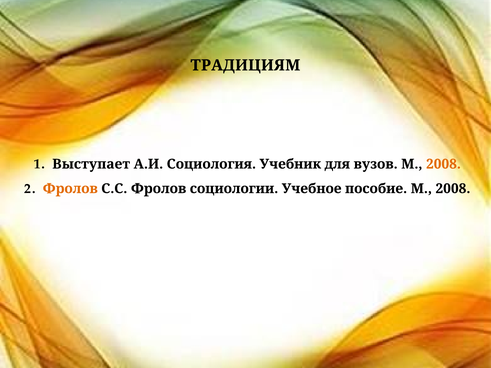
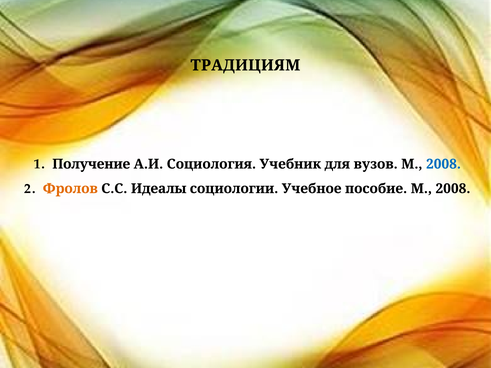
Выступает: Выступает -> Получение (91, 164)
2008 colour: orange -> blue (443, 164)
С.С Фролов: Фролов -> Идеалы (159, 189)
